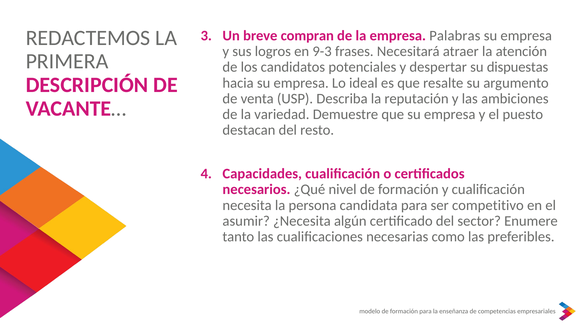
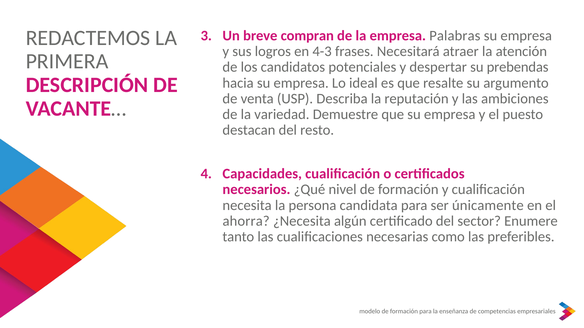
9-3: 9-3 -> 4-3 (322, 51)
dispuestas: dispuestas -> prebendas (518, 67)
competitivo: competitivo -> únicamente (488, 206)
asumir: asumir -> ahorra (246, 221)
